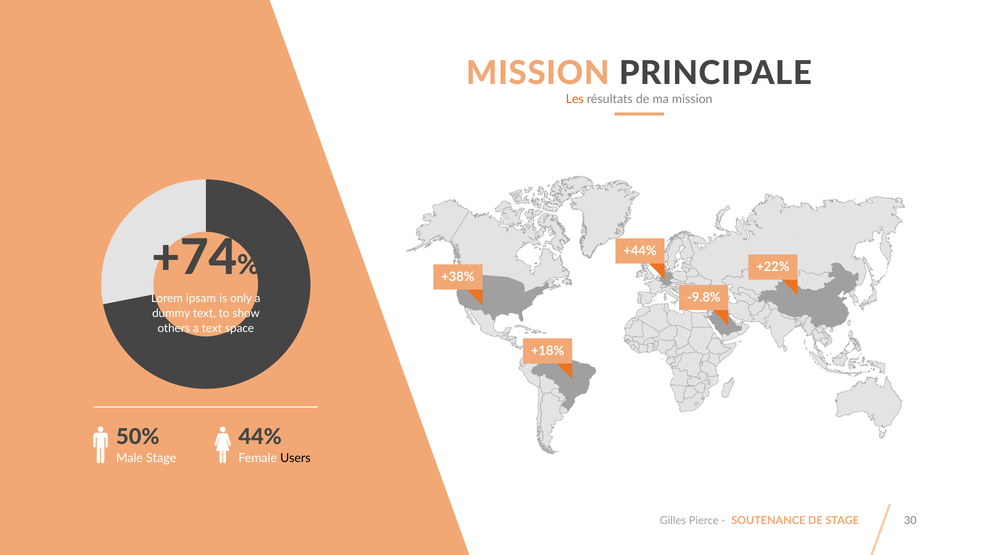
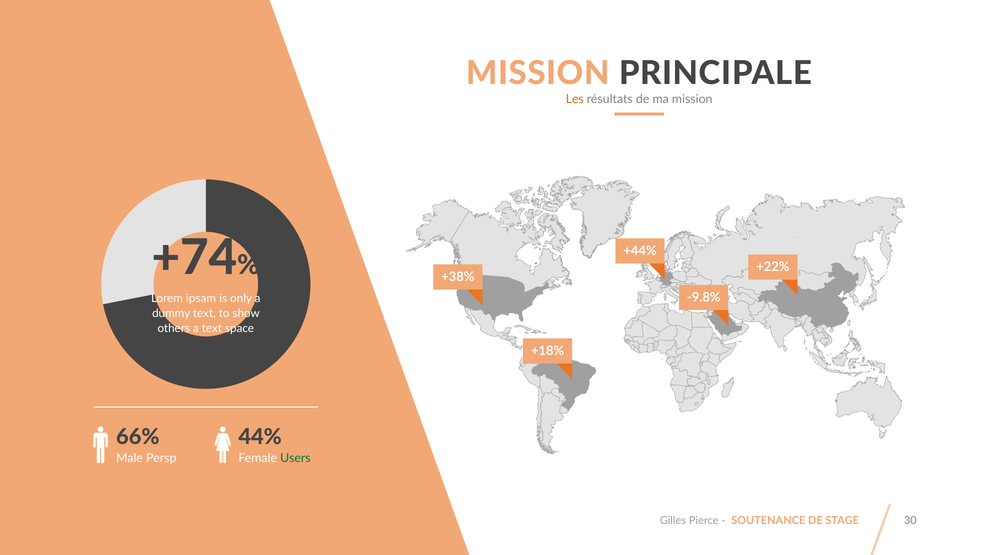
50%: 50% -> 66% (138, 437)
Male Stage: Stage -> Persp (161, 458)
Users colour: black -> green (295, 458)
